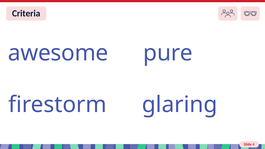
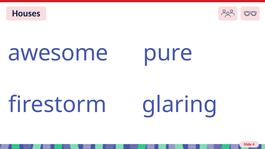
Criteria: Criteria -> Houses (26, 13)
